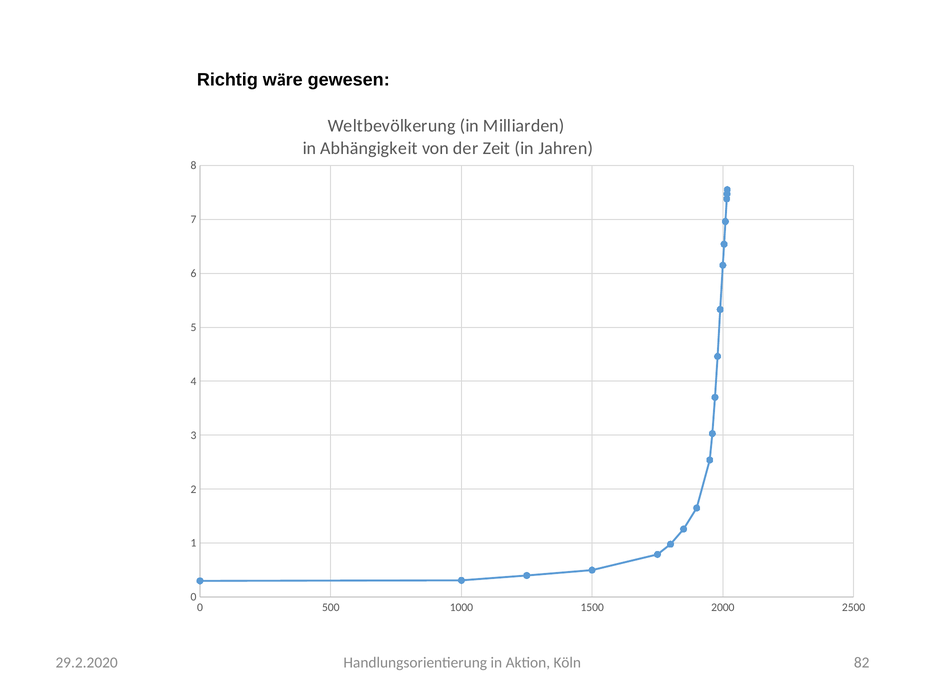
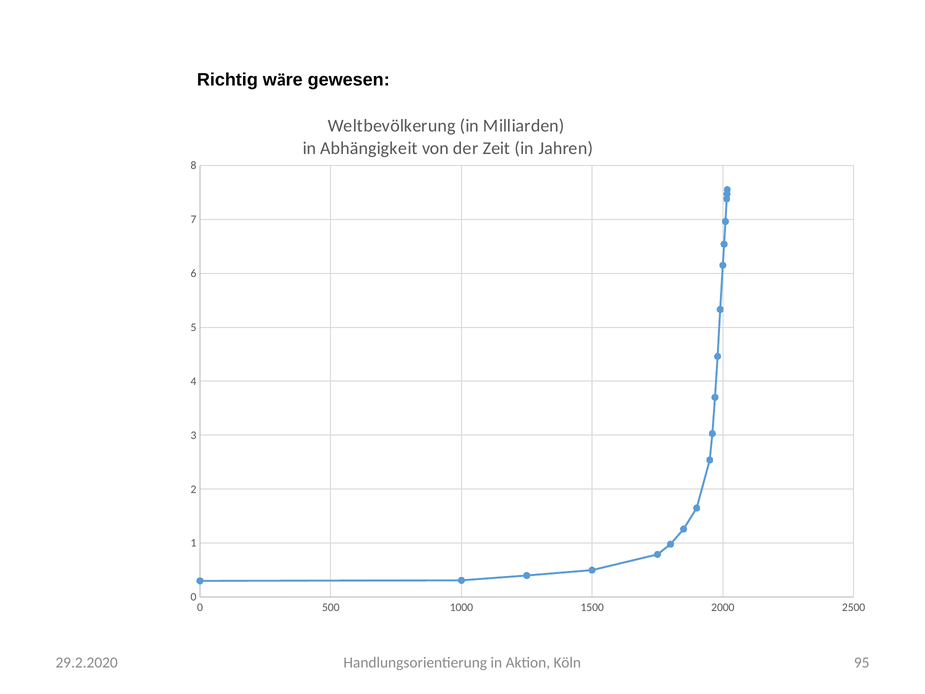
82: 82 -> 95 (862, 662)
